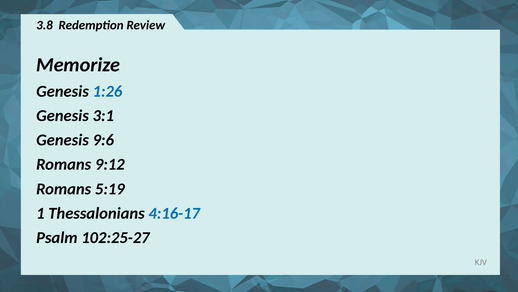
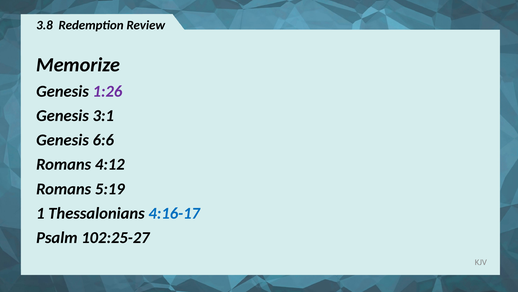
1:26 colour: blue -> purple (107, 91)
9:6: 9:6 -> 6:6 (103, 140)
9:12: 9:12 -> 4:12 (110, 165)
